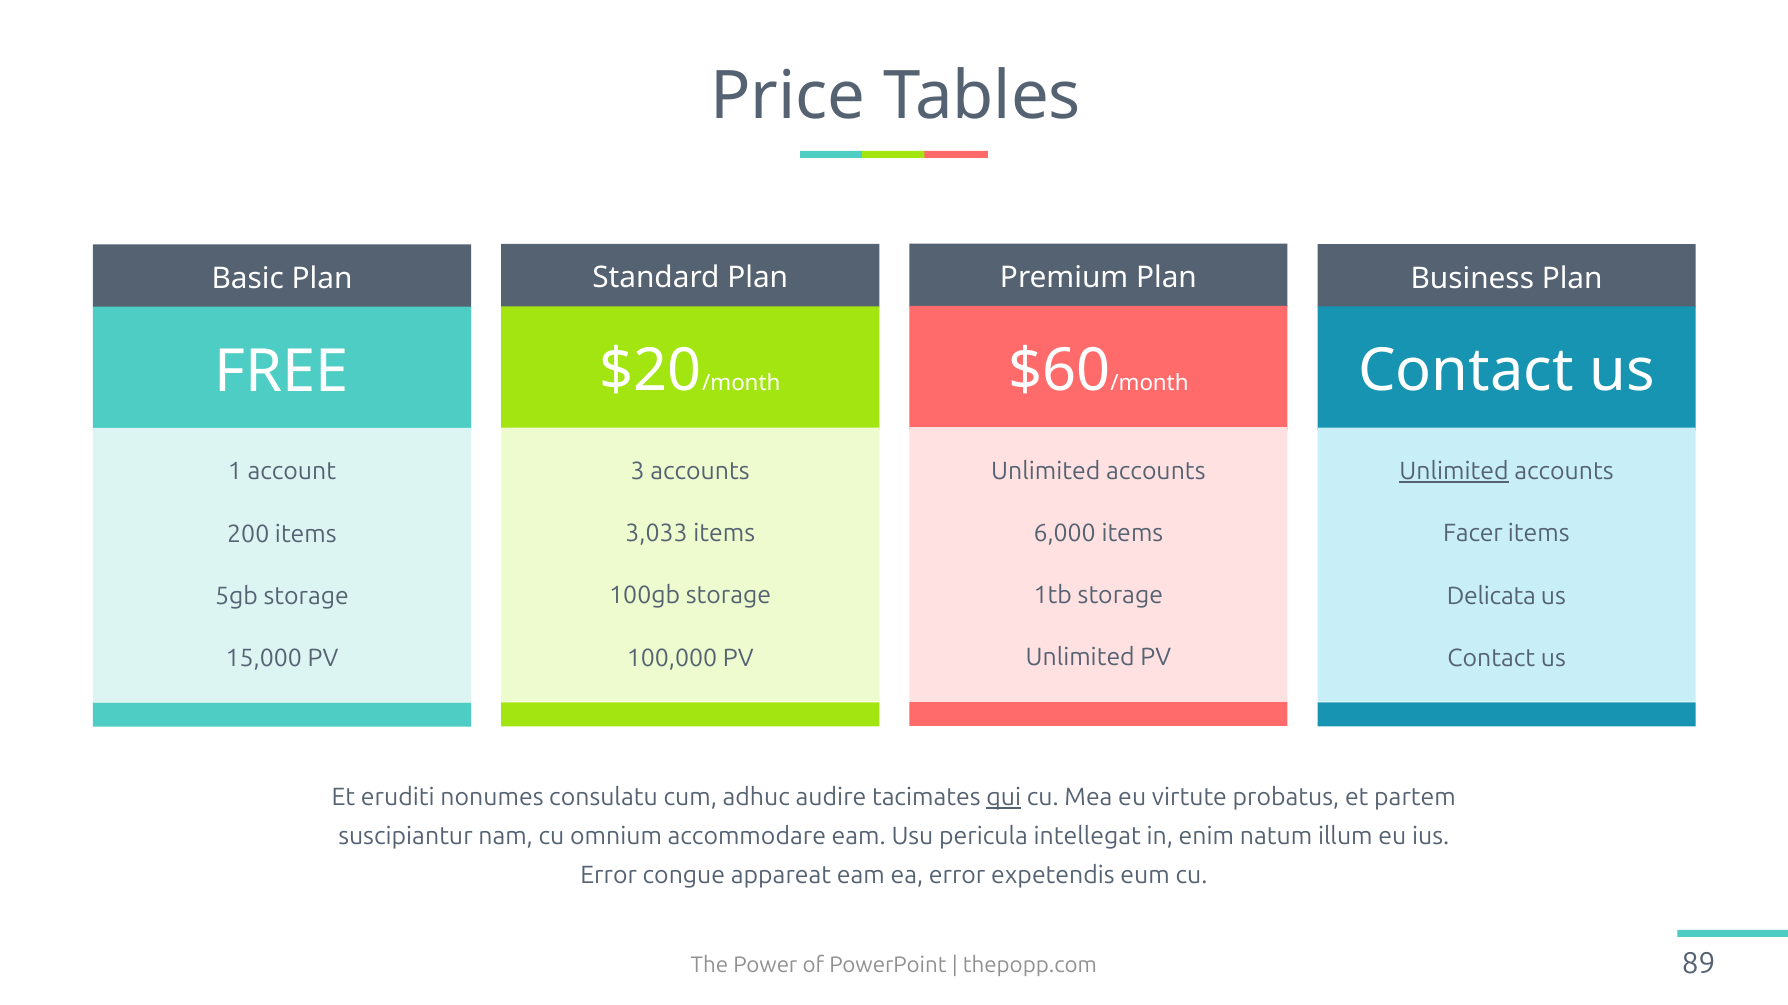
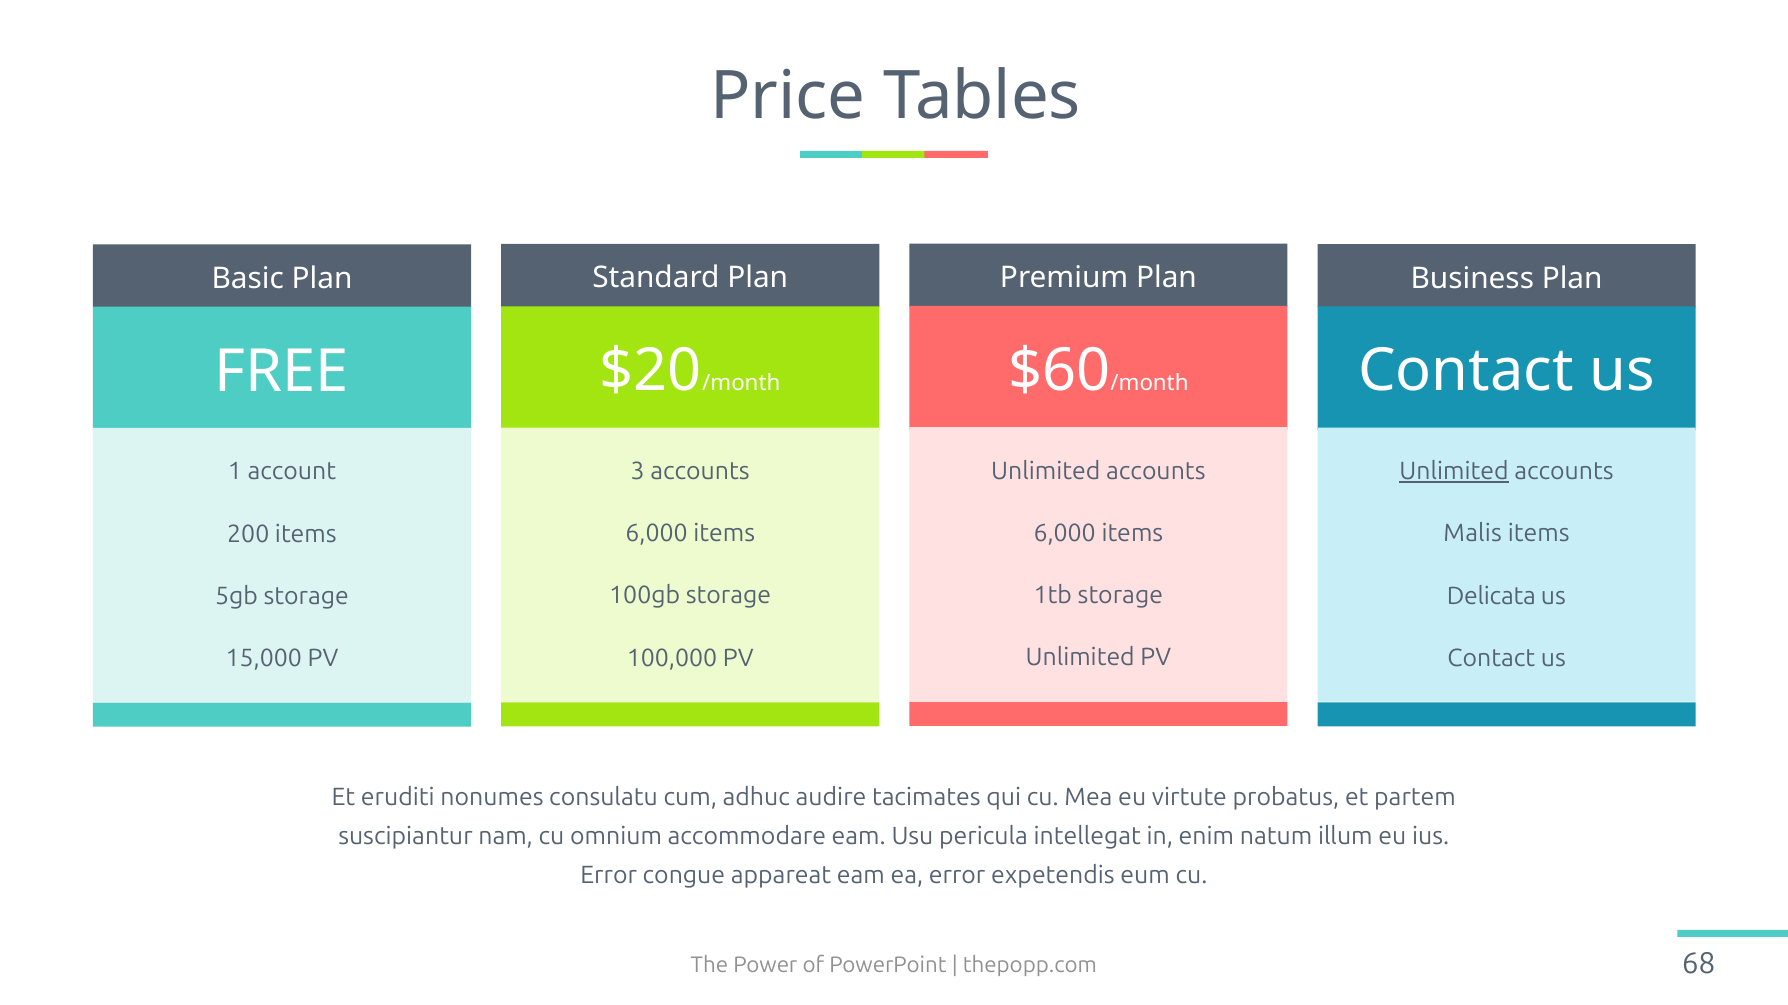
3,033: 3,033 -> 6,000 (656, 534)
Facer: Facer -> Malis (1473, 534)
qui underline: present -> none (1004, 798)
89: 89 -> 68 (1699, 965)
